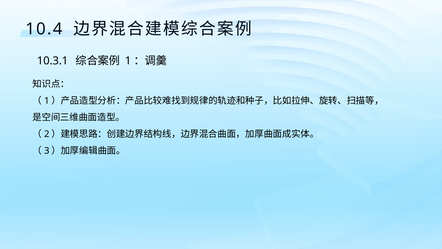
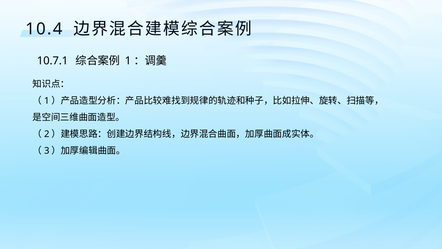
10.3.1: 10.3.1 -> 10.7.1 (53, 61)
